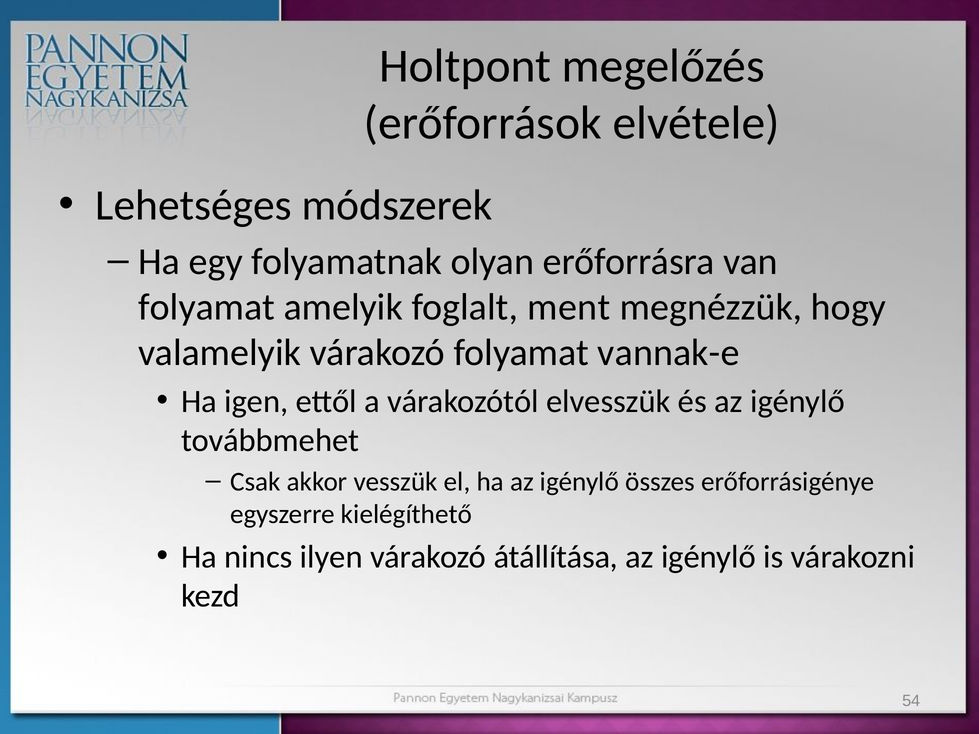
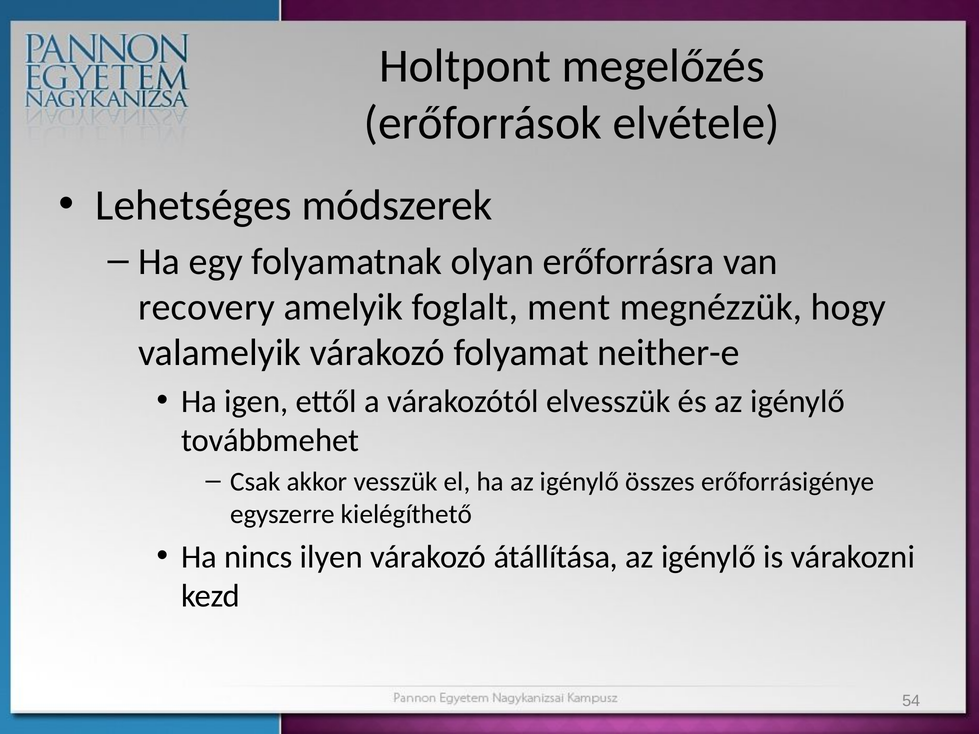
folyamat: folyamat -> recovery (207, 307)
vannak-e: vannak-e -> neither-e (669, 353)
